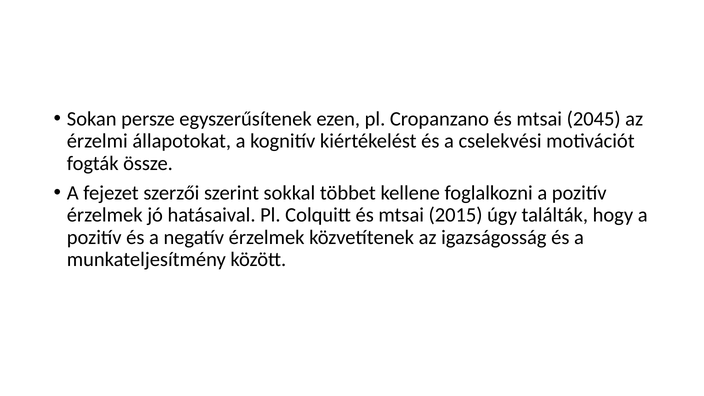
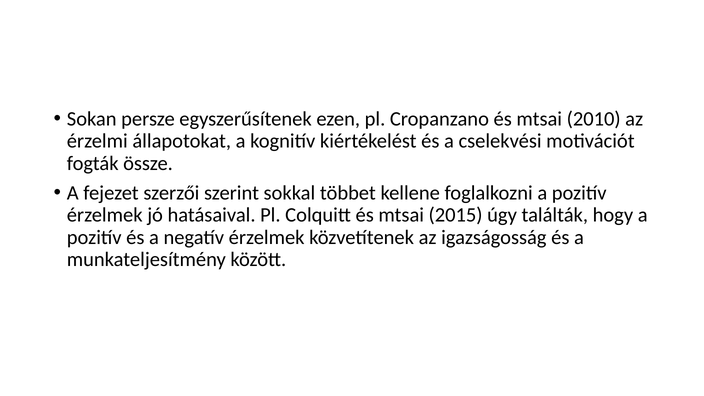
2045: 2045 -> 2010 (594, 119)
